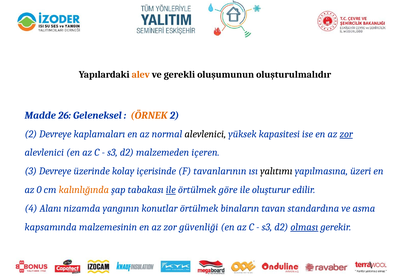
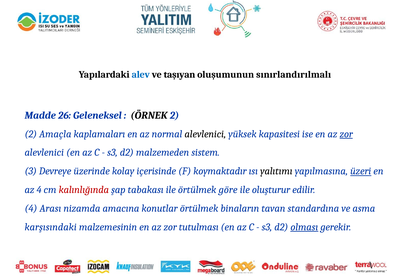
alev colour: orange -> blue (141, 74)
gerekli: gerekli -> taşıyan (180, 74)
oluşturulmalıdır: oluşturulmalıdır -> sınırlandırılmalı (294, 74)
ÖRNEK colour: orange -> black (149, 115)
2 Devreye: Devreye -> Amaçla (55, 134)
içeren: içeren -> sistem (206, 152)
tavanlarının: tavanlarının -> koymaktadır (220, 171)
üzeri underline: none -> present (361, 171)
az 0: 0 -> 4 (39, 189)
kalınlığında colour: orange -> red (84, 189)
ile underline: present -> none (171, 189)
Alanı: Alanı -> Arası (50, 208)
yangının: yangının -> amacına (121, 208)
kapsamında: kapsamında -> karşısındaki (51, 226)
güvenliği: güvenliği -> tutulması (199, 226)
